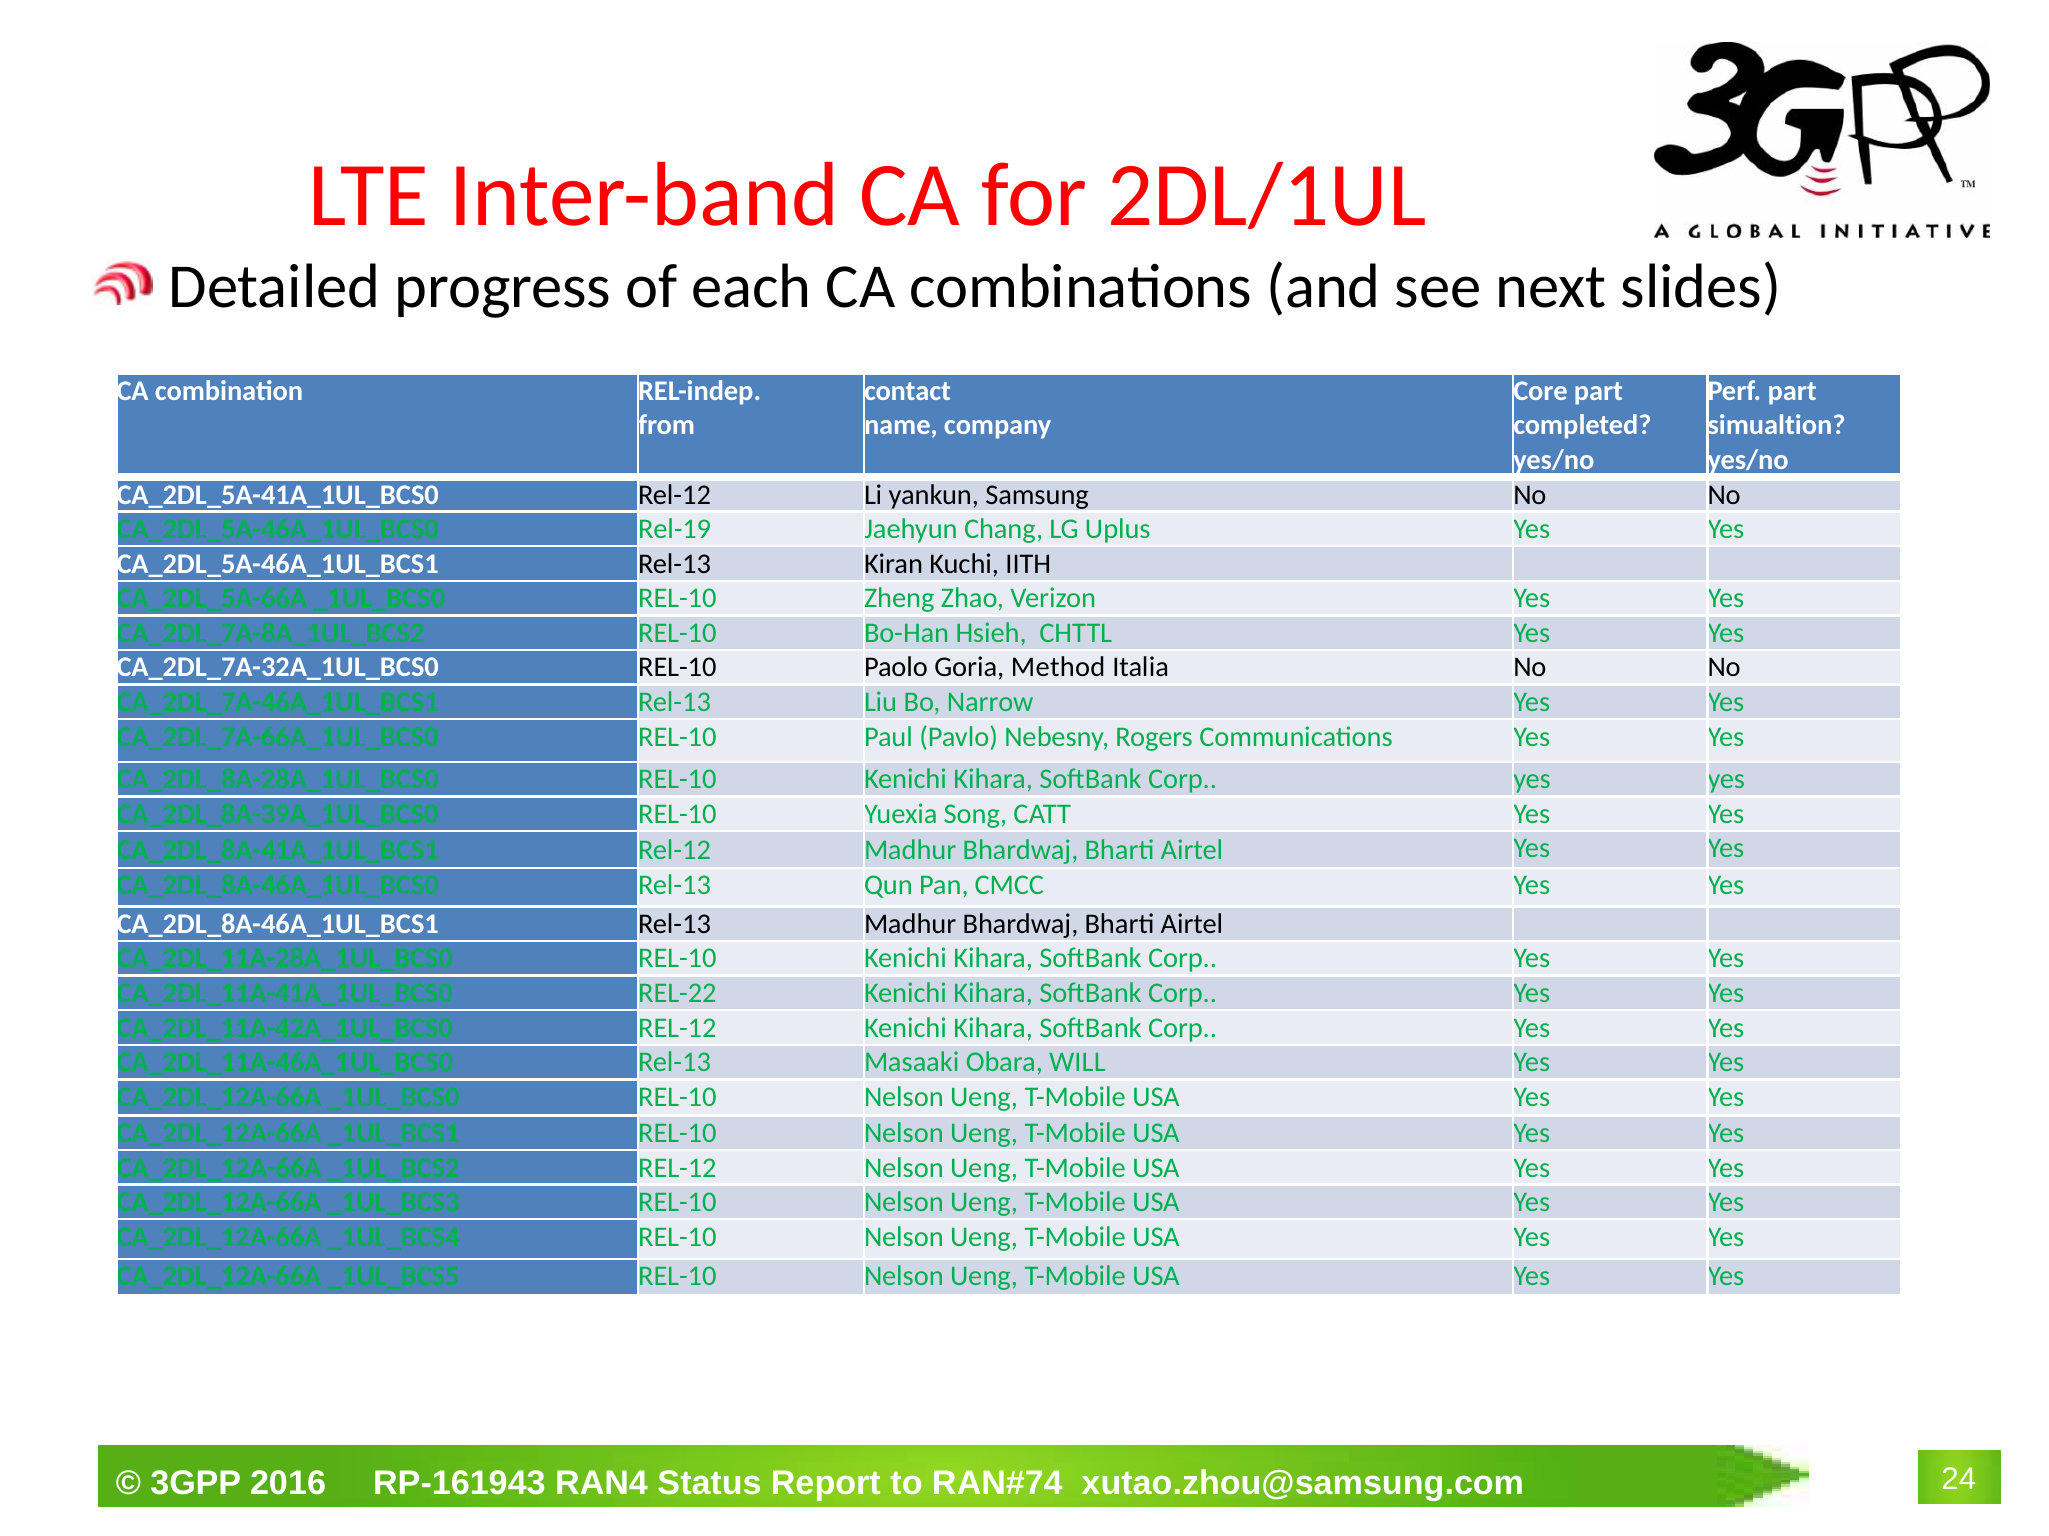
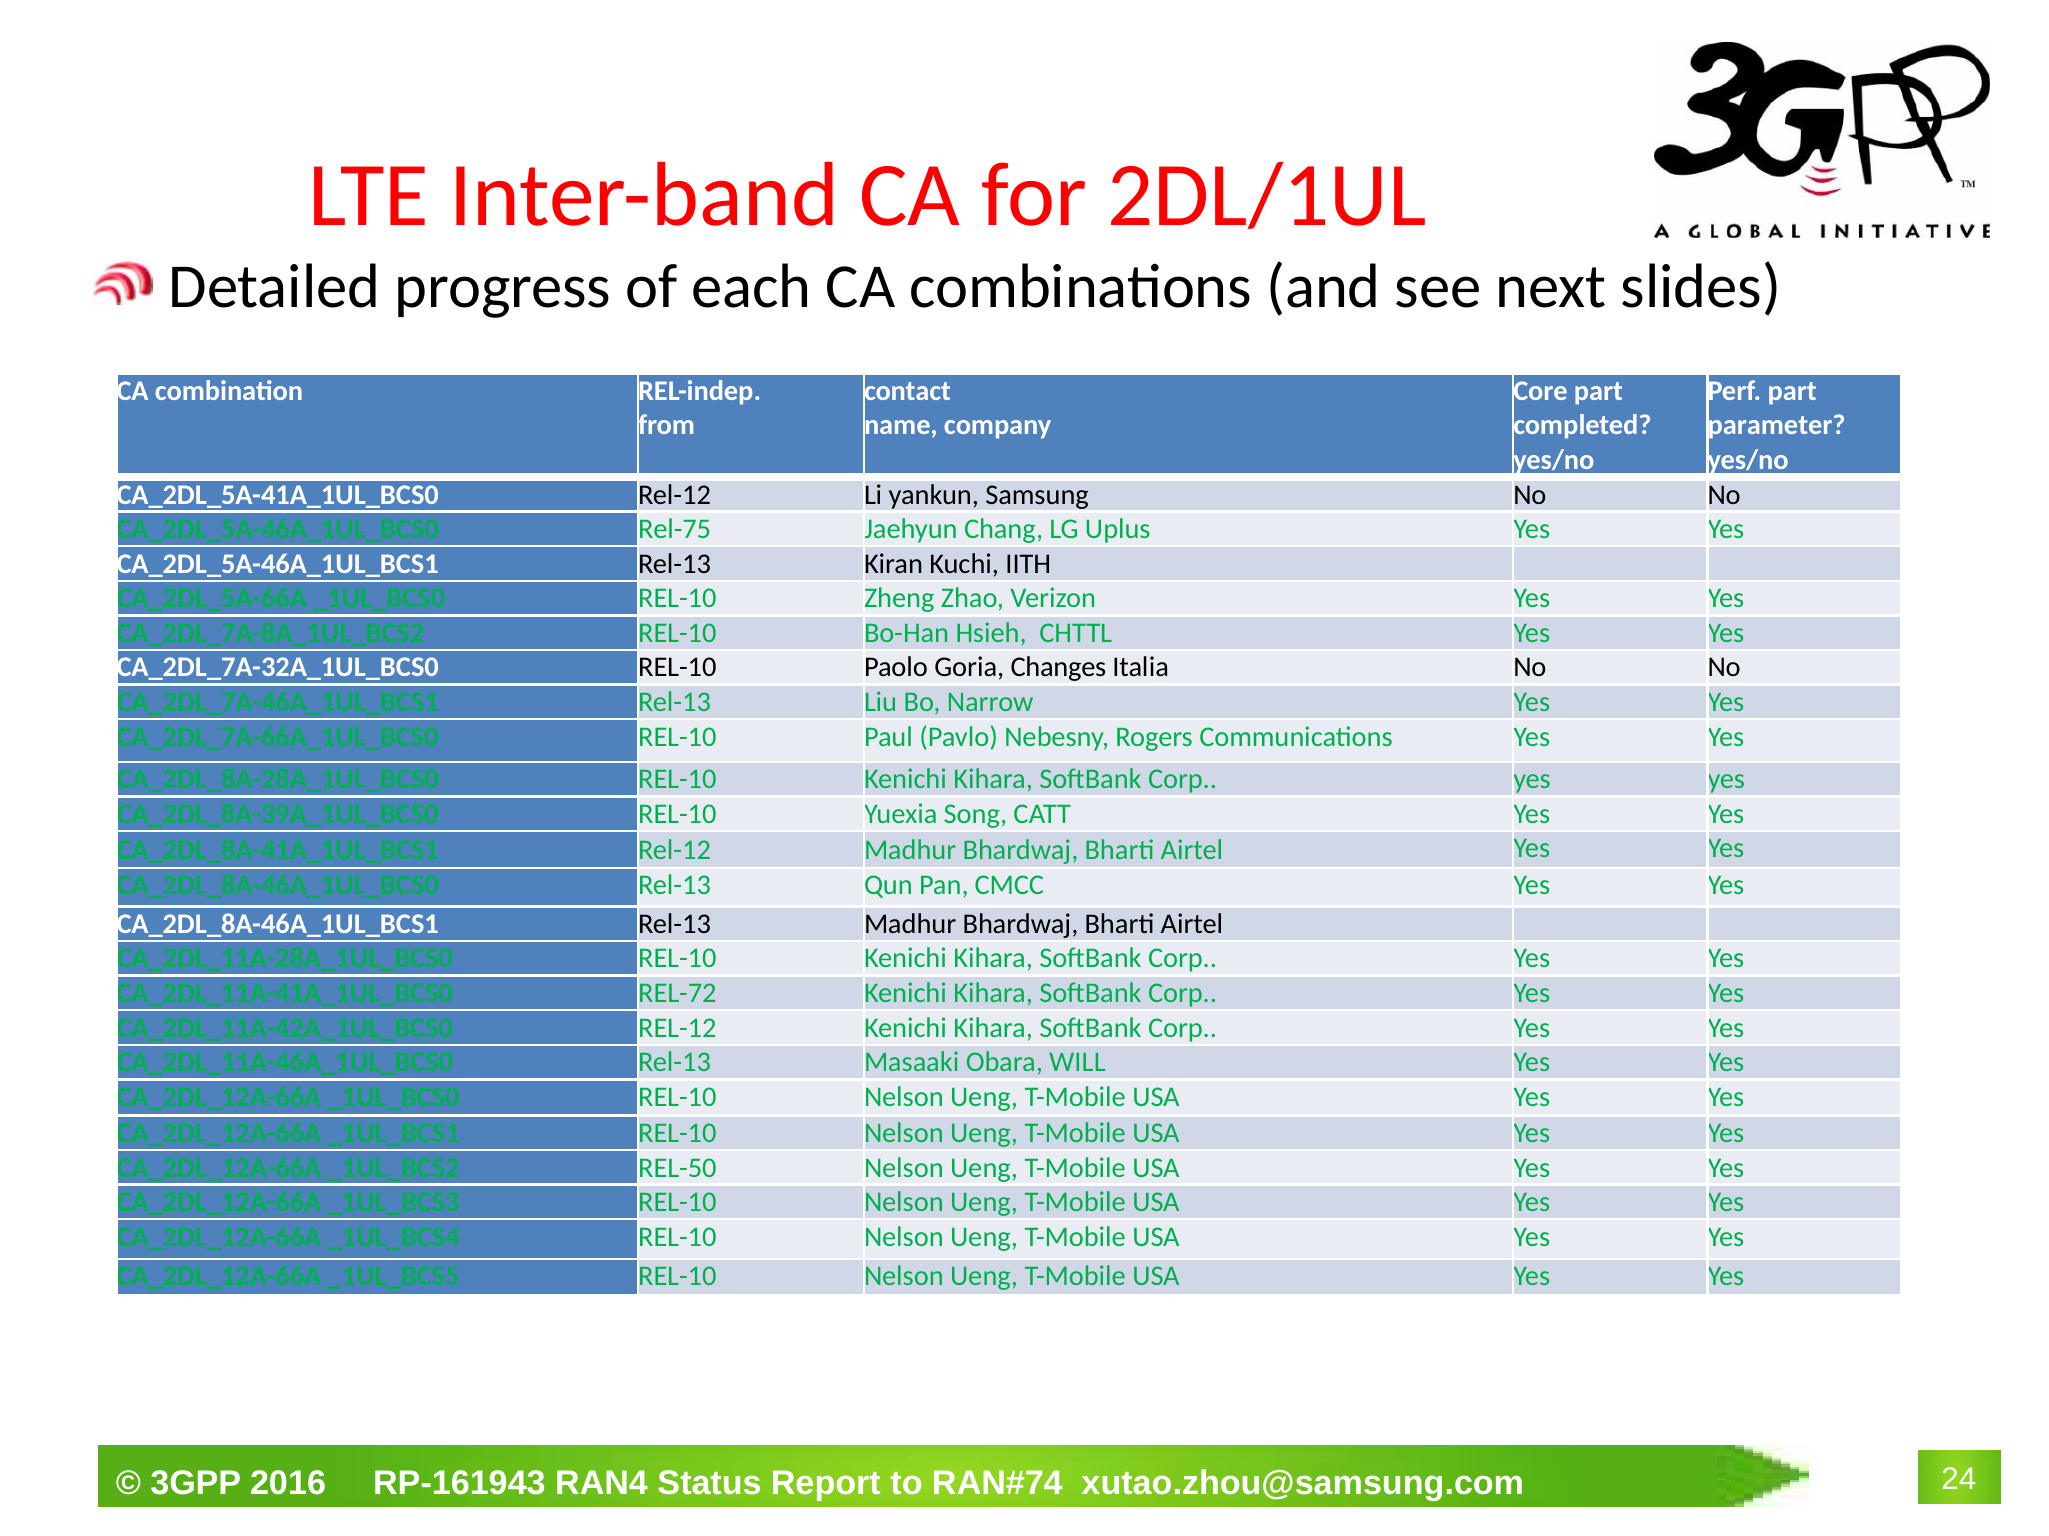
simualtion: simualtion -> parameter (1777, 426)
Rel-19: Rel-19 -> Rel-75 (675, 529)
Method: Method -> Changes (1058, 668)
REL-22: REL-22 -> REL-72 (677, 994)
REL-12: REL-12 -> REL-50 (677, 1168)
